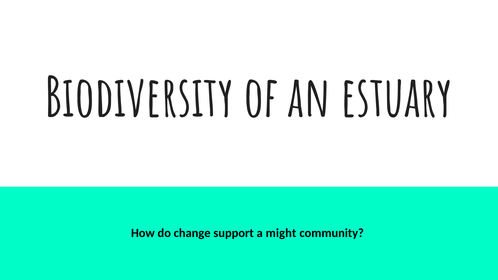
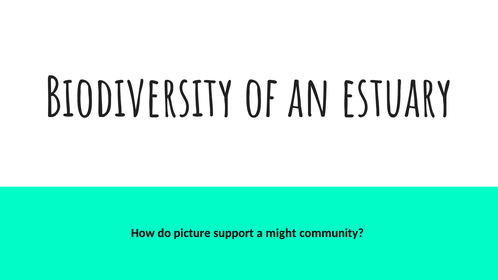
change: change -> picture (192, 233)
